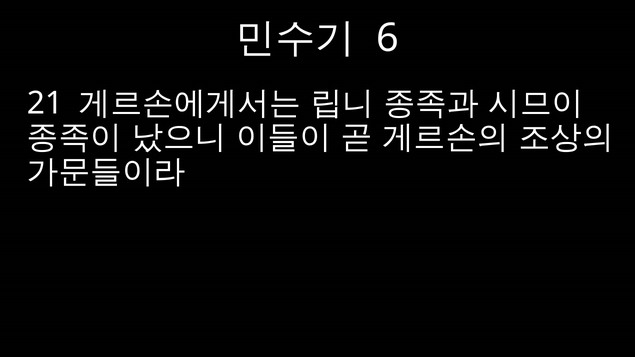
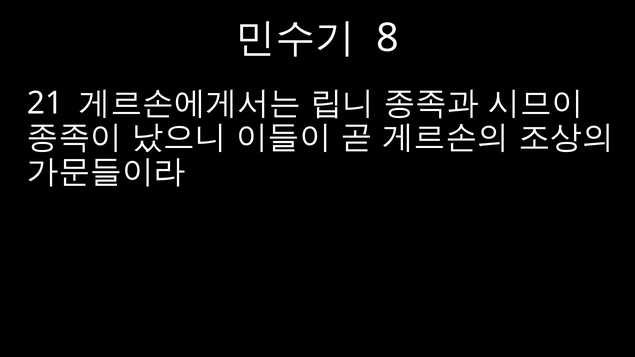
6: 6 -> 8 (388, 38)
